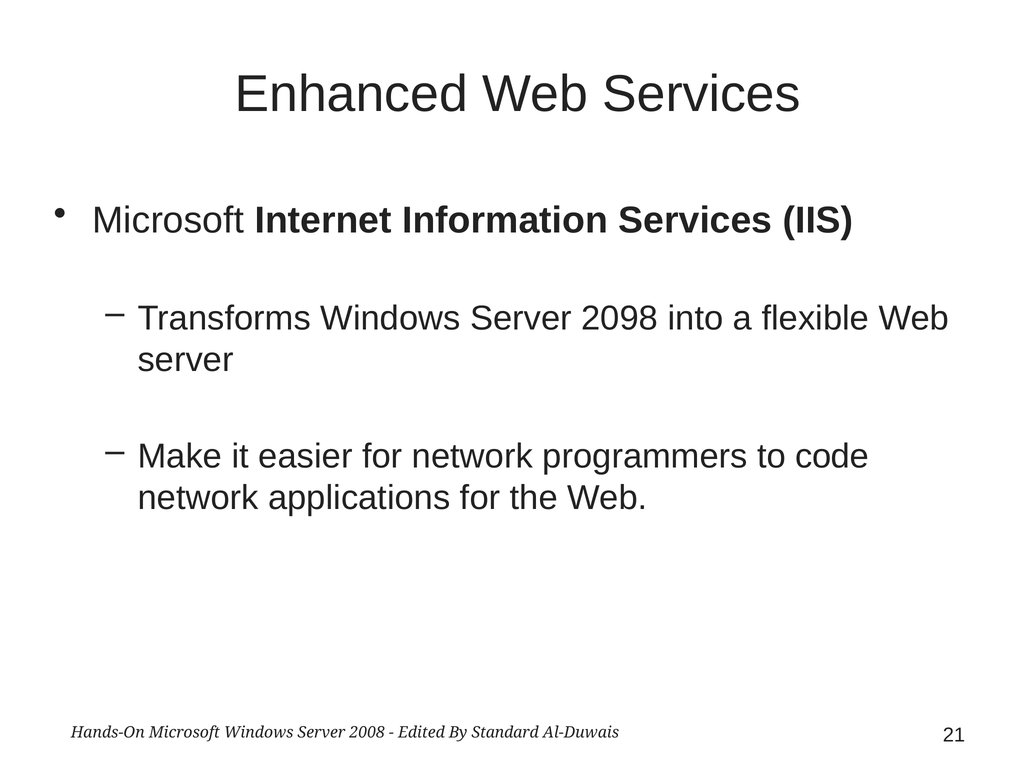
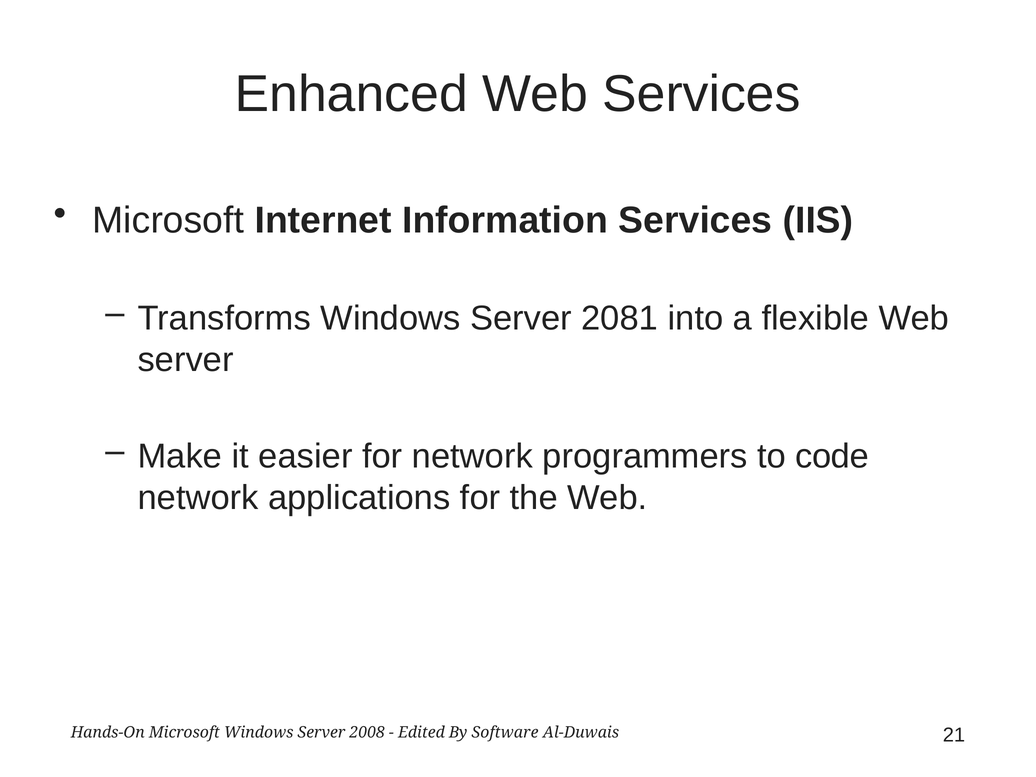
2098: 2098 -> 2081 (620, 318)
Standard: Standard -> Software (505, 732)
